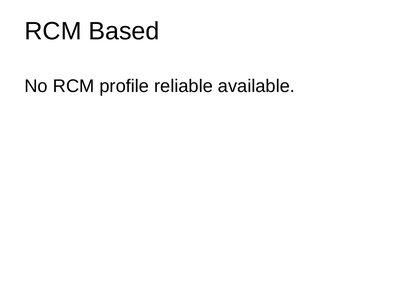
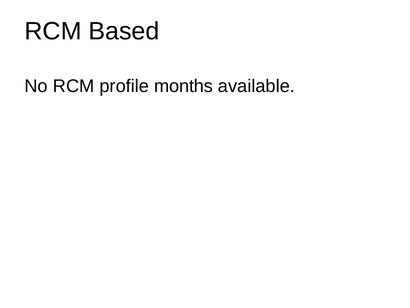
reliable: reliable -> months (184, 86)
